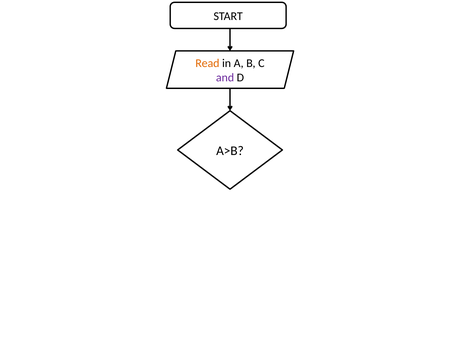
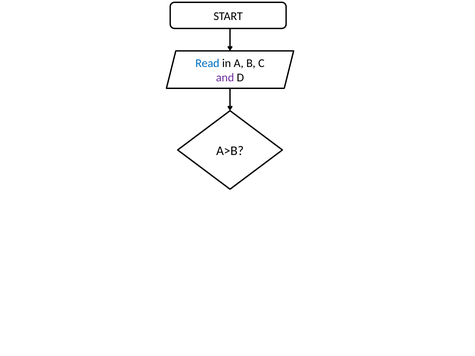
Read colour: orange -> blue (207, 63)
